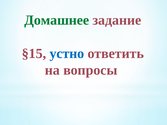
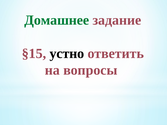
устно colour: blue -> black (67, 54)
